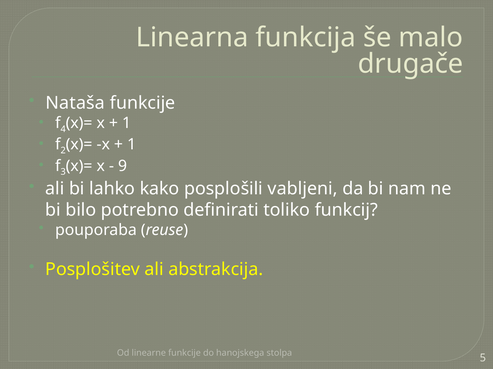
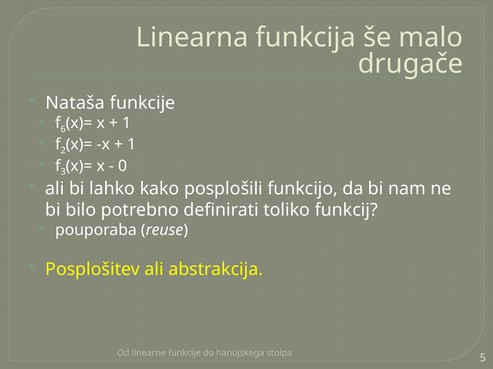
4: 4 -> 6 (63, 129)
9: 9 -> 0 (123, 166)
vabljeni: vabljeni -> funkcijo (303, 189)
